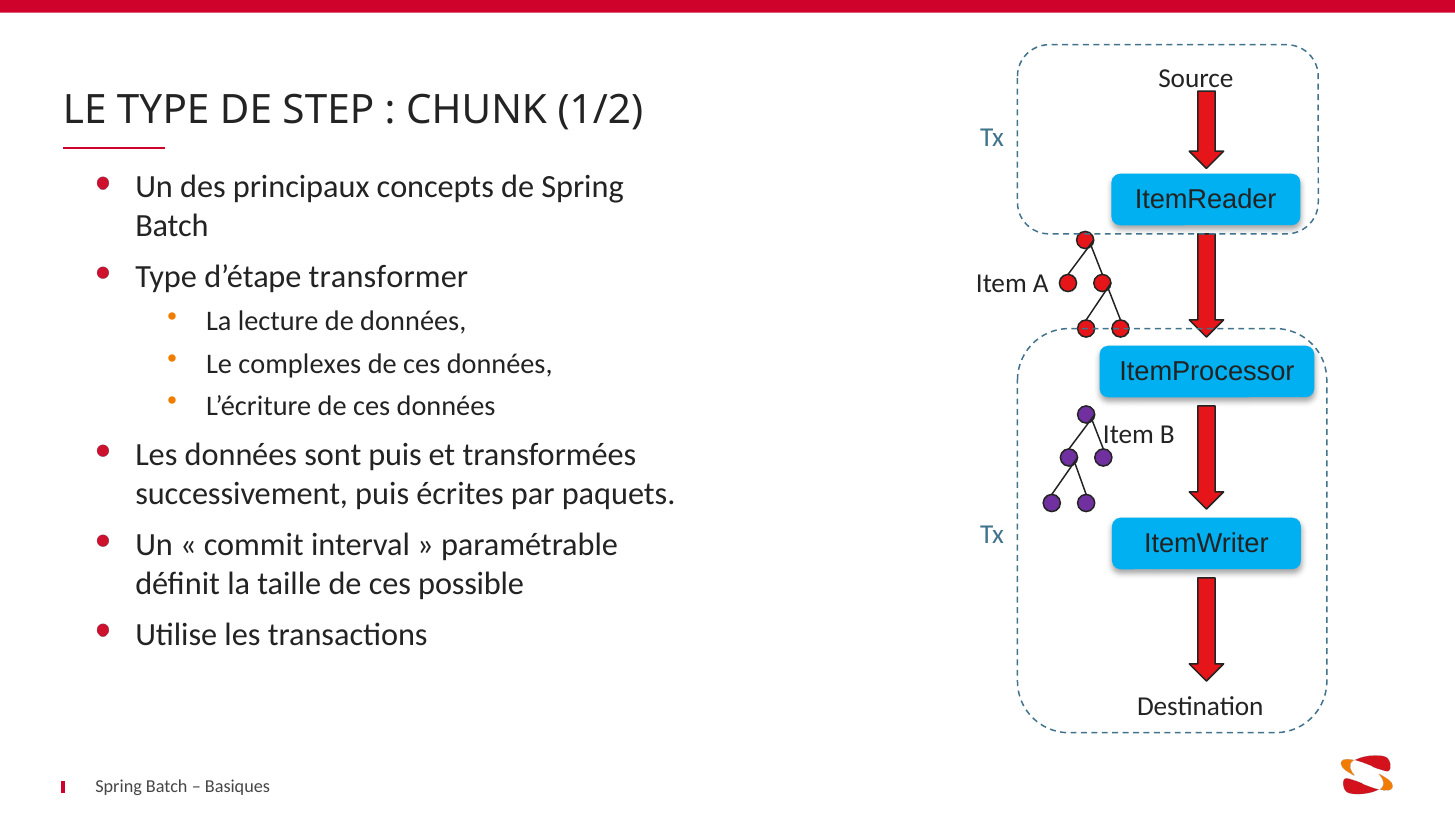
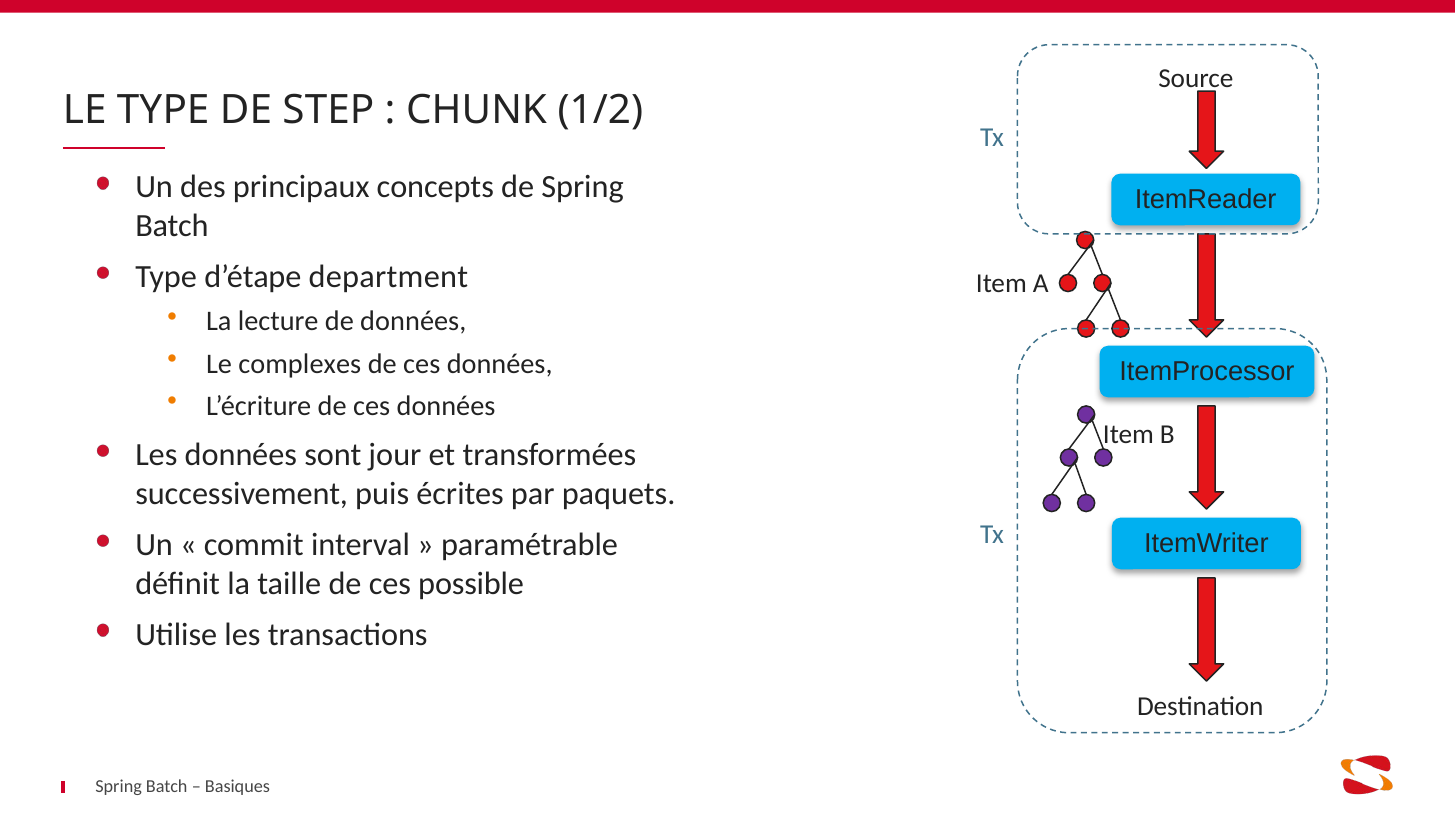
transformer: transformer -> department (388, 277)
sont puis: puis -> jour (395, 455)
